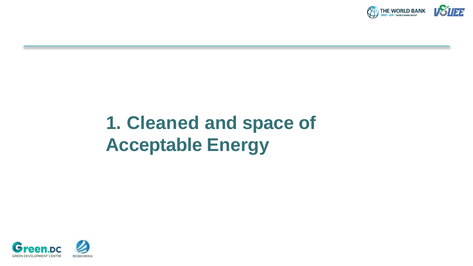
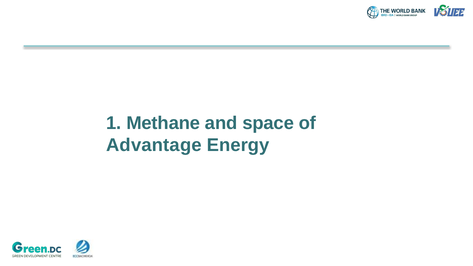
Cleaned: Cleaned -> Methane (163, 123)
Acceptable: Acceptable -> Advantage (154, 145)
